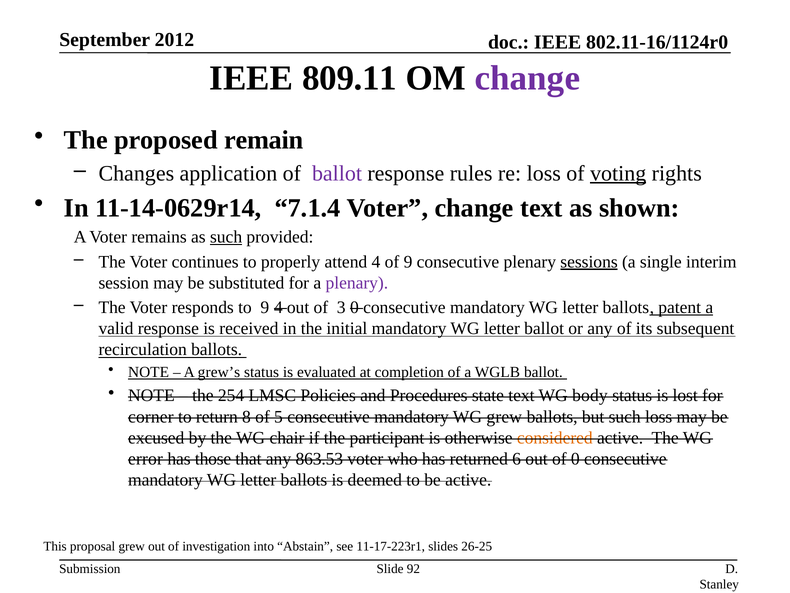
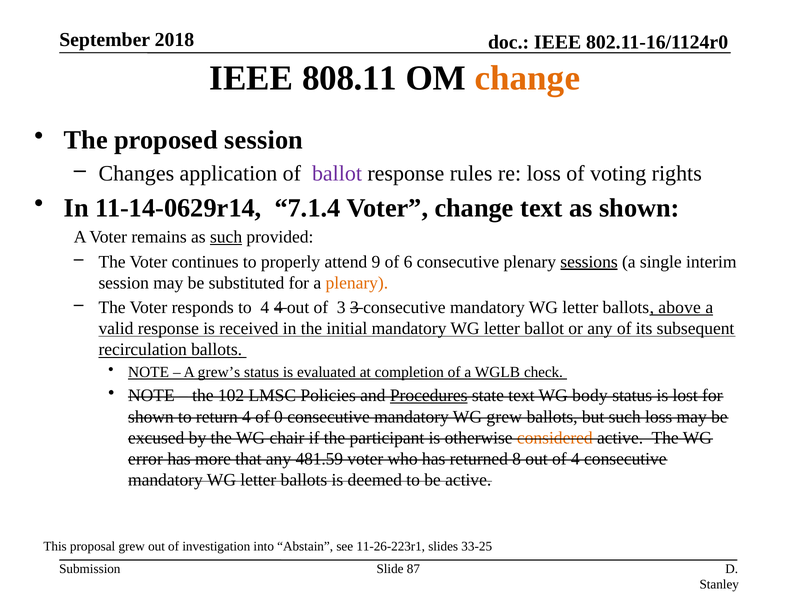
2012: 2012 -> 2018 (174, 40)
809.11: 809.11 -> 808.11 (350, 78)
change colour: purple -> orange (527, 78)
proposed remain: remain -> session (264, 140)
voting underline: present -> none (618, 173)
attend 4: 4 -> 9 (376, 262)
of 9: 9 -> 6 (408, 262)
plenary colour: purple -> orange (357, 283)
to 9: 9 -> 4 (265, 307)
3 0: 0 -> 3 (355, 307)
patent: patent -> above (680, 307)
WGLB ballot: ballot -> check (543, 372)
254: 254 -> 102 (231, 395)
Procedures underline: none -> present (429, 395)
corner: corner -> shown (151, 416)
return 8: 8 -> 4 (246, 416)
5: 5 -> 0 (279, 416)
those: those -> more (213, 459)
863.53: 863.53 -> 481.59 (319, 459)
6: 6 -> 8 (517, 459)
of 0: 0 -> 4 (575, 459)
11-17-223r1: 11-17-223r1 -> 11-26-223r1 (391, 546)
26-25: 26-25 -> 33-25 (477, 546)
92: 92 -> 87 (413, 568)
